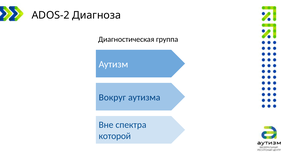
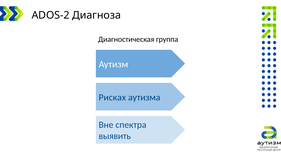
Вокруг: Вокруг -> Рисках (112, 97)
которой: которой -> выявить (115, 136)
